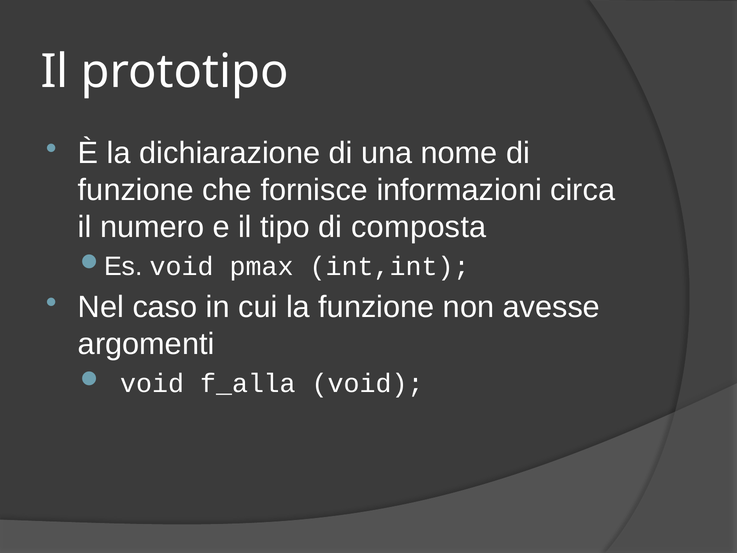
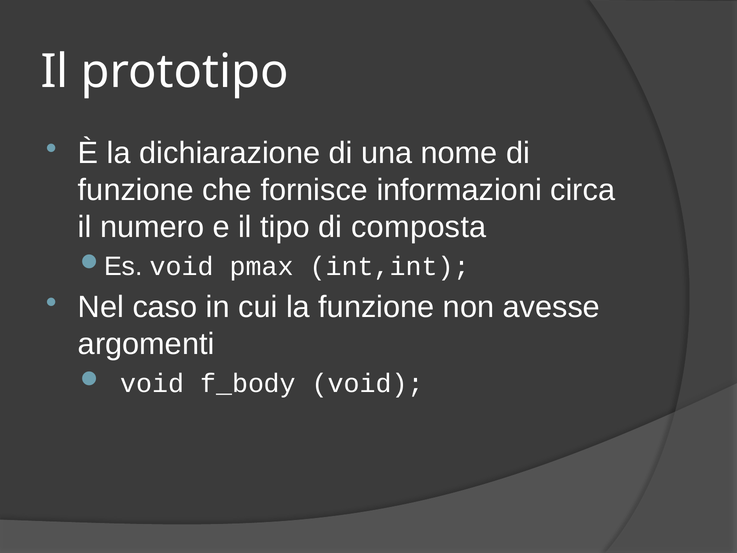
f_alla: f_alla -> f_body (248, 383)
